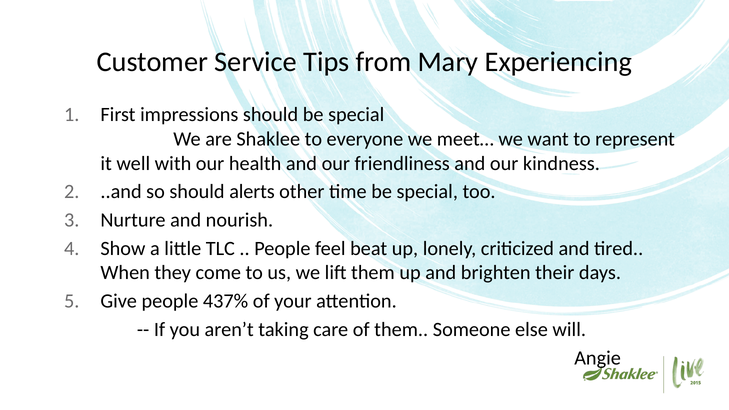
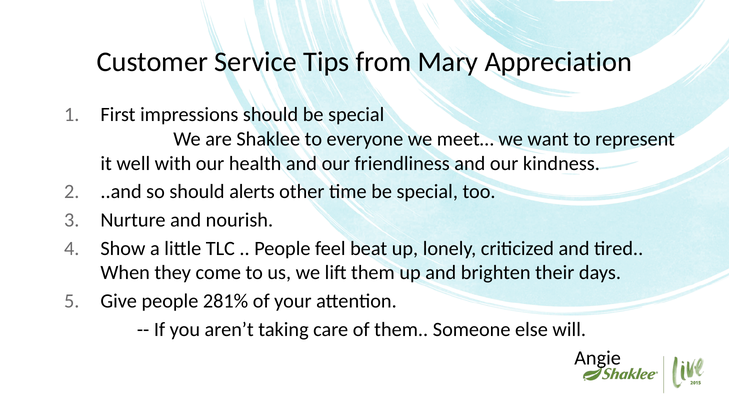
Experiencing: Experiencing -> Appreciation (558, 62)
437%: 437% -> 281% (226, 301)
